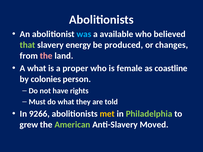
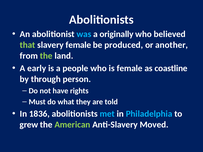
available: available -> originally (117, 34)
slavery energy: energy -> female (78, 45)
changes: changes -> another (172, 45)
the colour: pink -> light green (46, 56)
A what: what -> early (37, 68)
proper: proper -> people (75, 68)
colonies: colonies -> through (46, 79)
9266: 9266 -> 1836 (39, 114)
met colour: yellow -> light blue (107, 114)
Philadelphia colour: light green -> light blue (149, 114)
